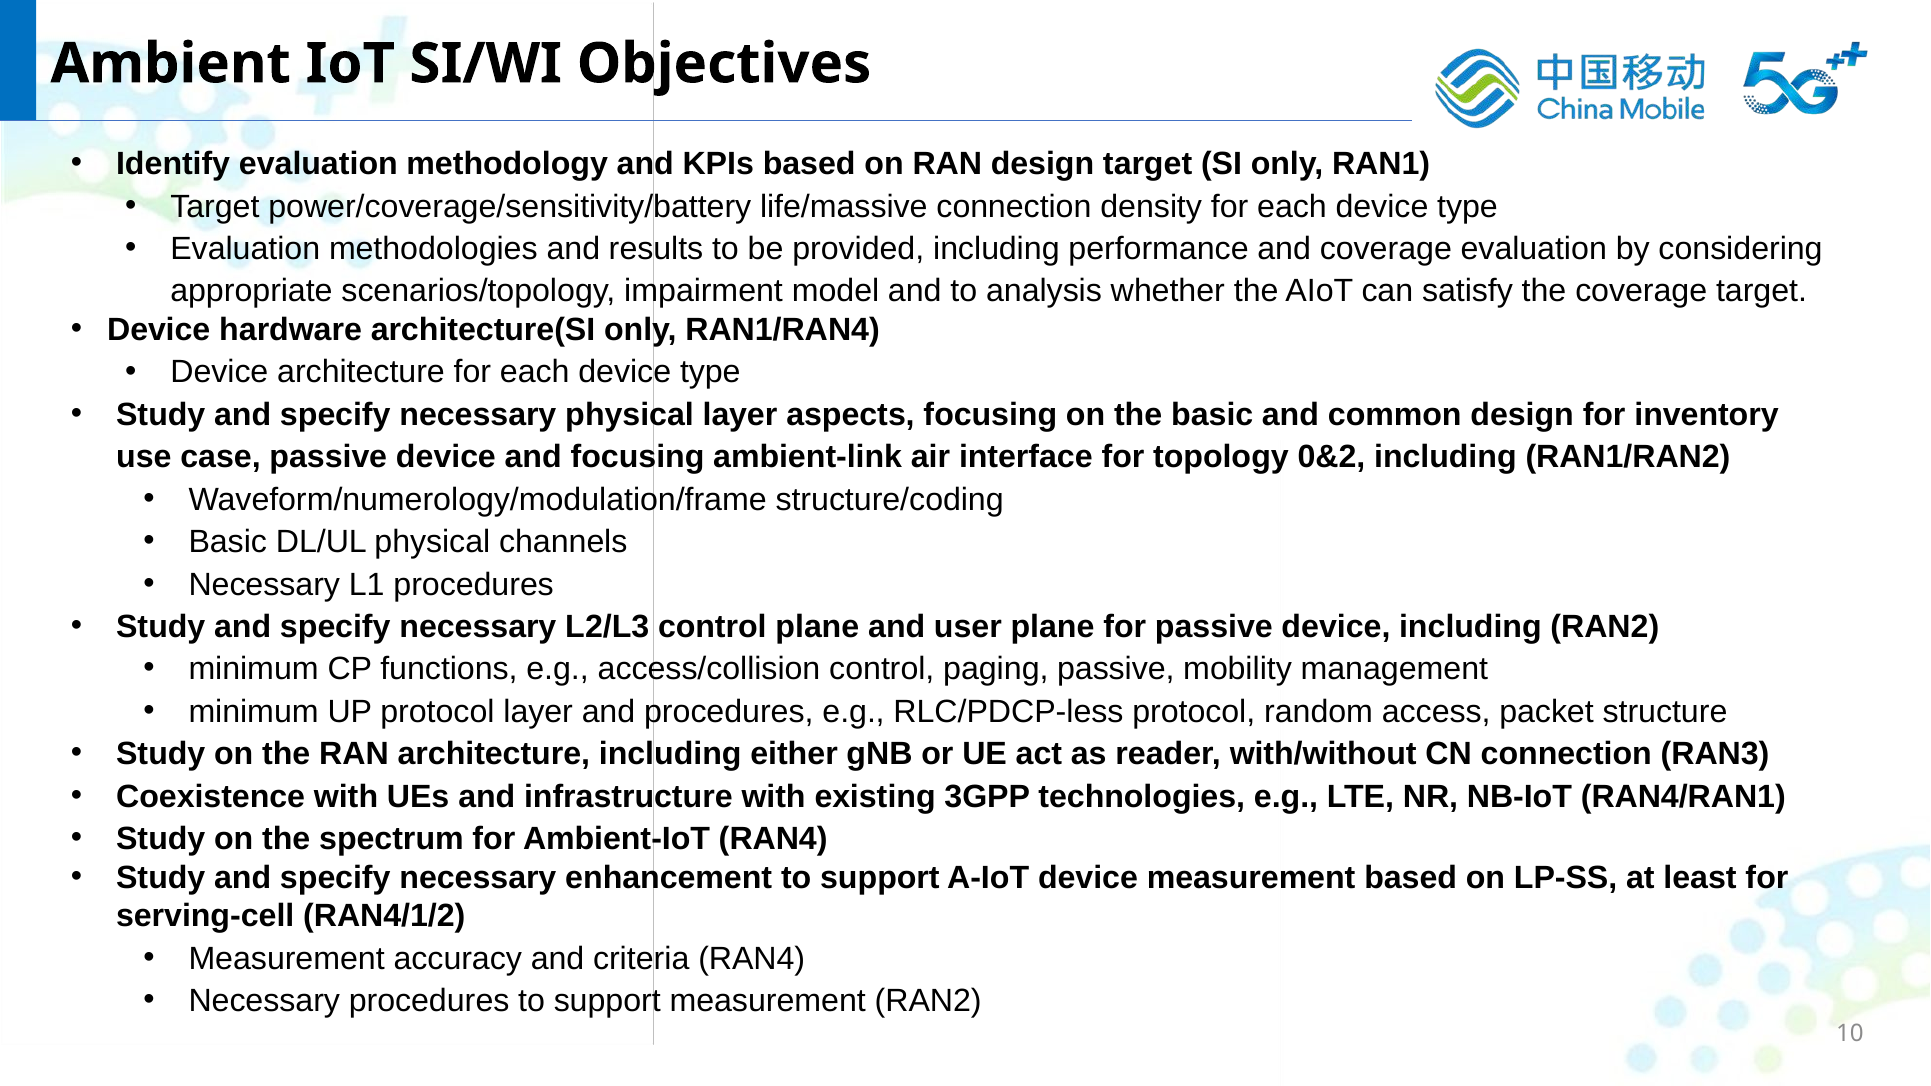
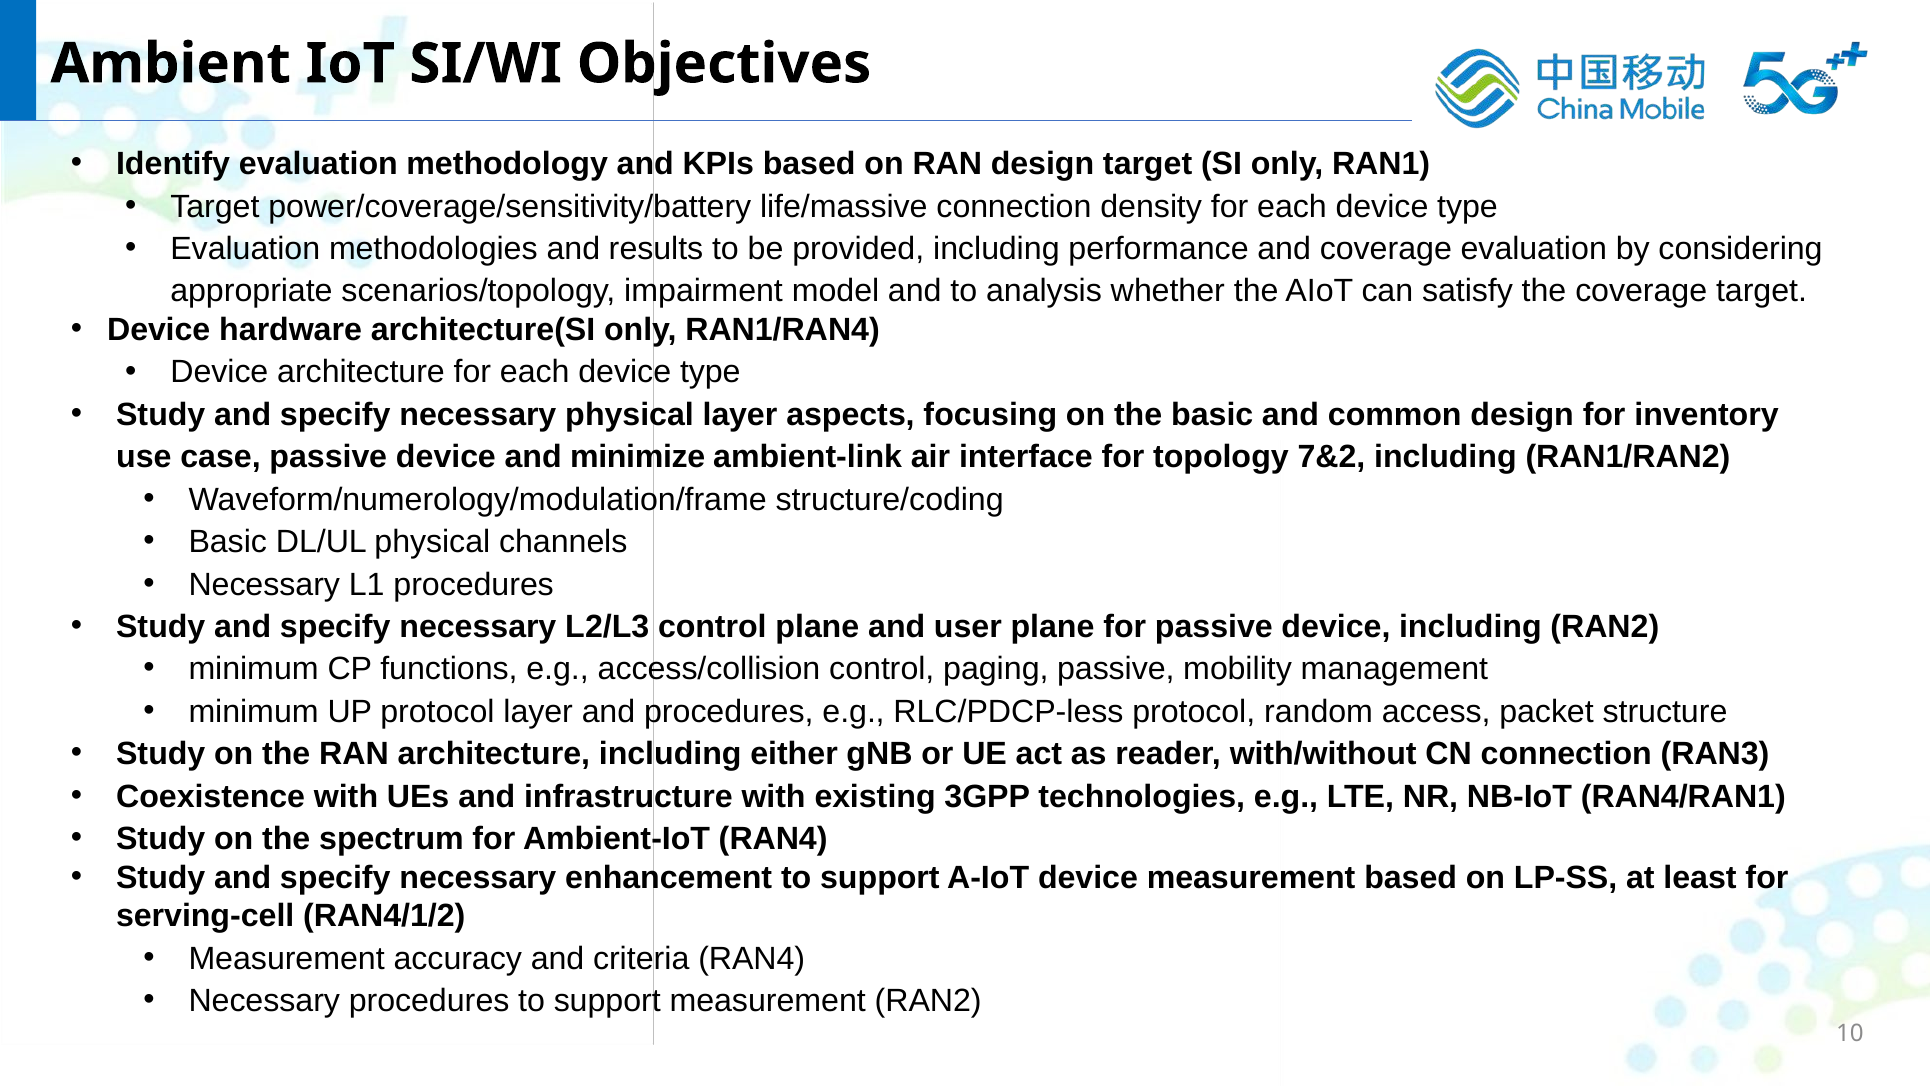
and focusing: focusing -> minimize (638, 457)
0&2: 0&2 -> 7&2 (1331, 457)
